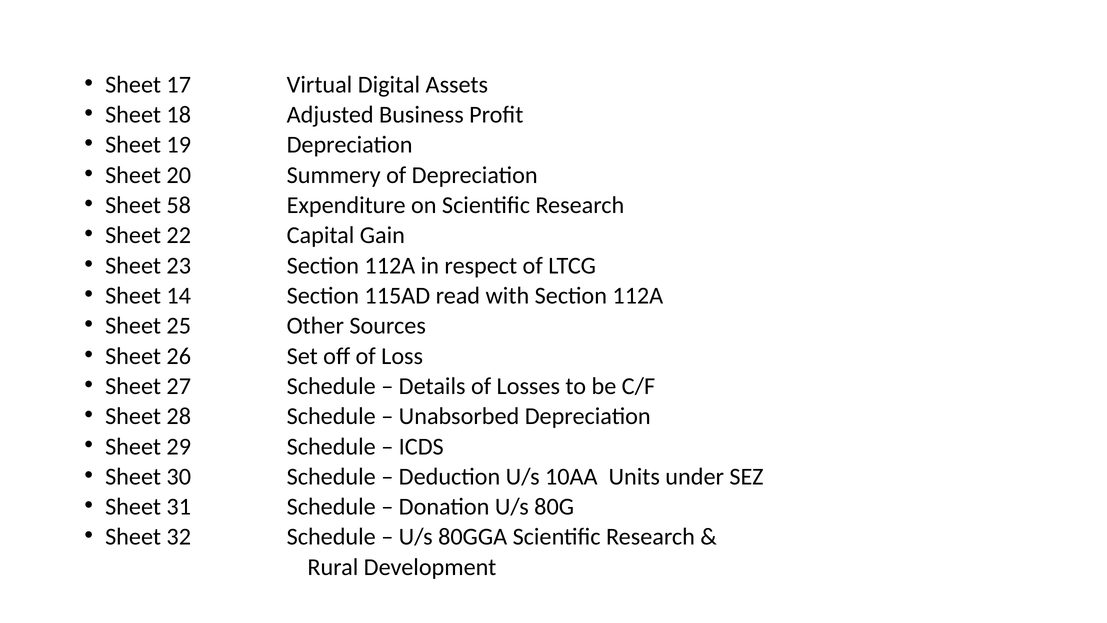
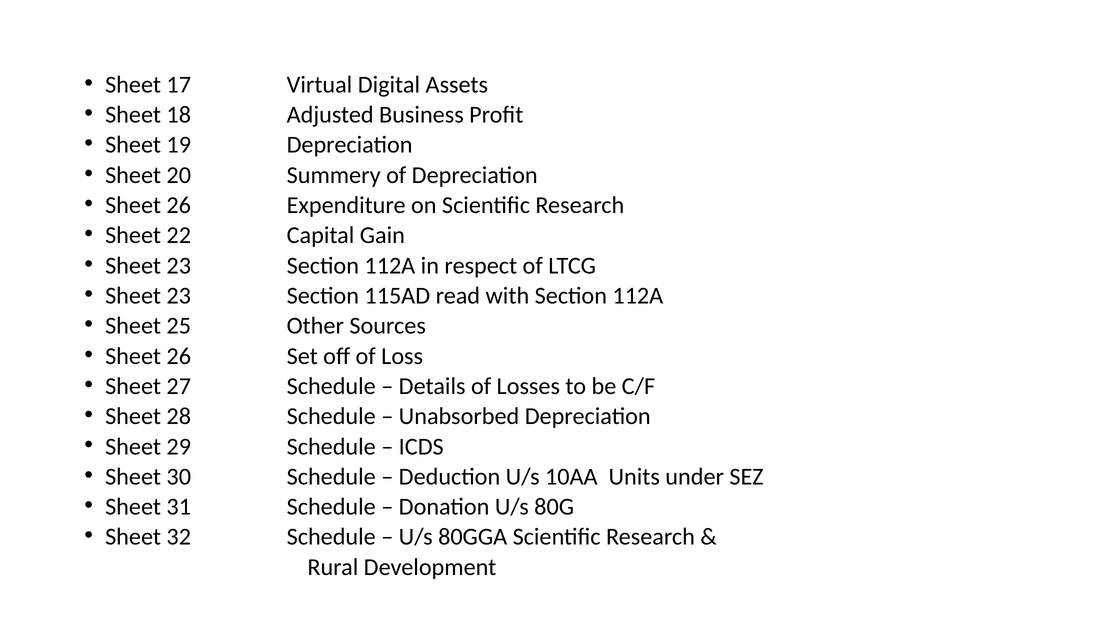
58: 58 -> 26 (179, 205)
14: 14 -> 23 (179, 296)
